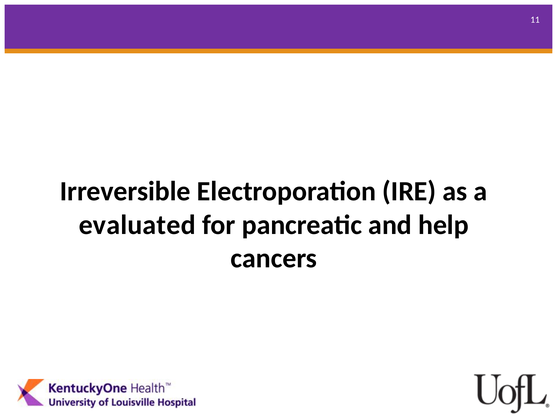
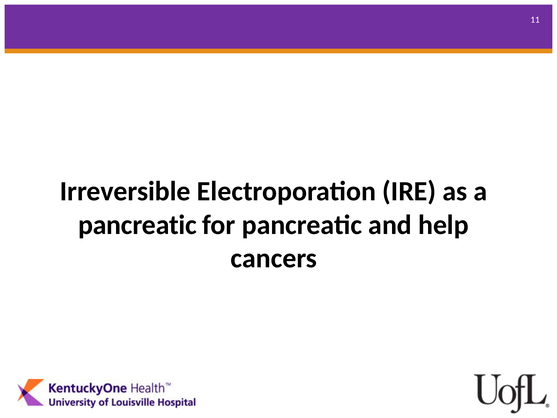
evaluated: evaluated -> pancreatic (137, 225)
